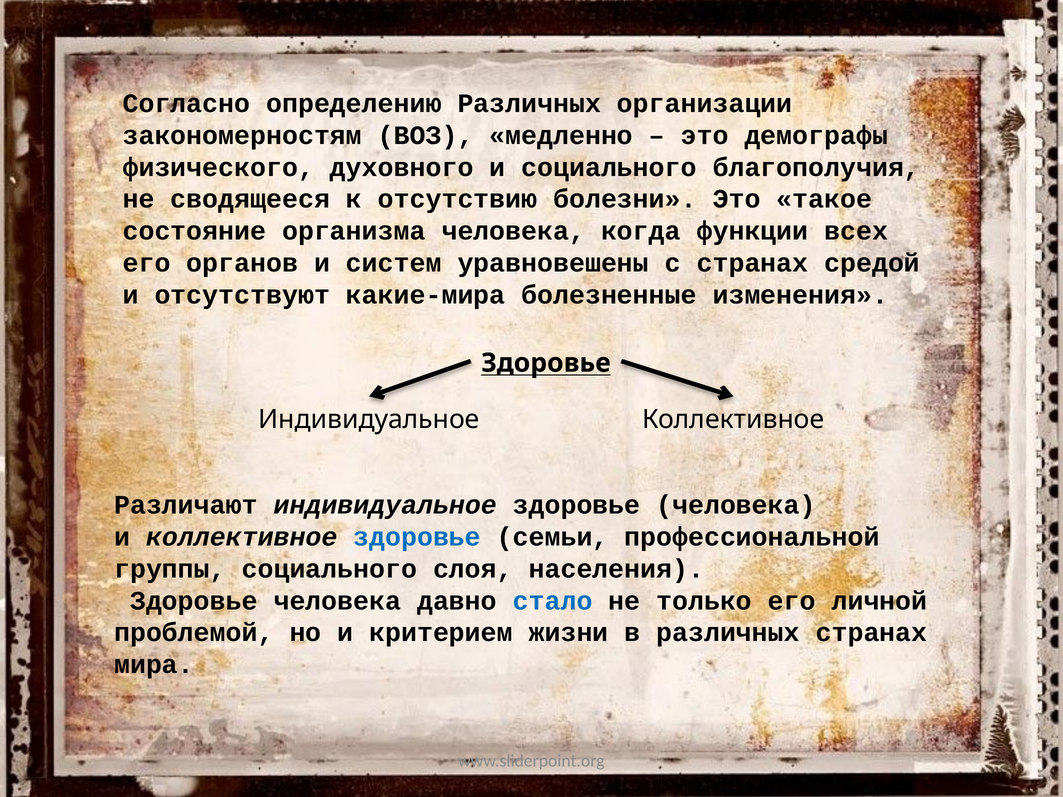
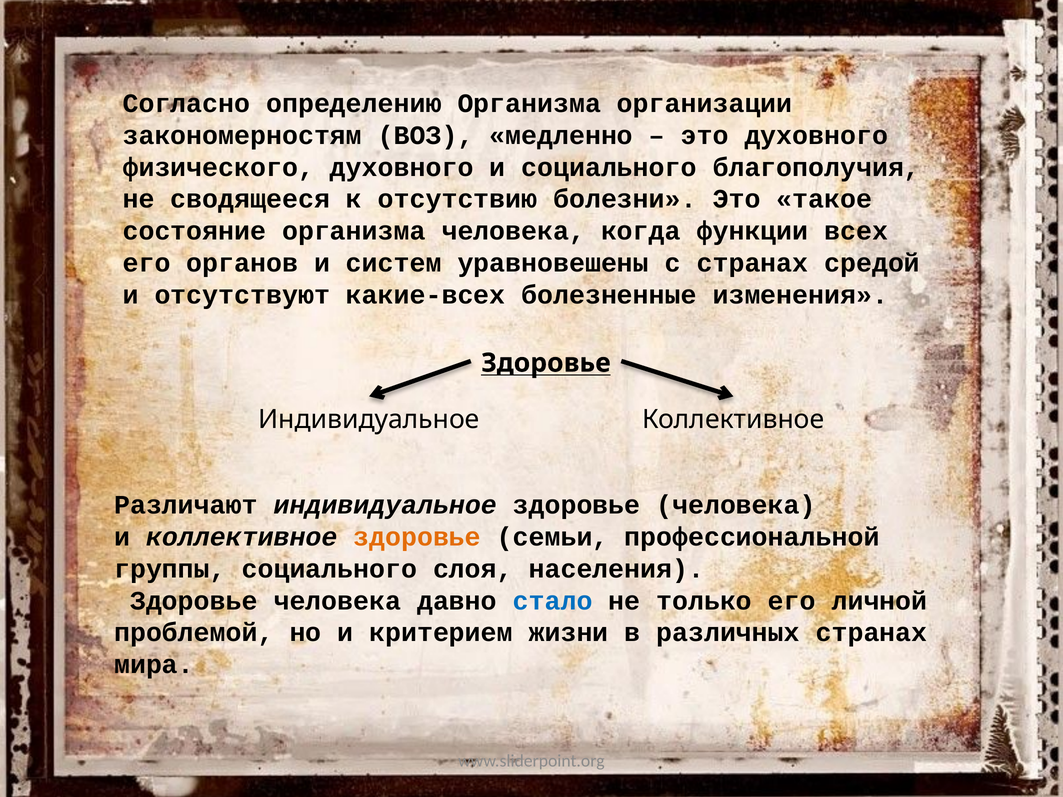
определению Различных: Различных -> Организма (529, 104)
это демографы: демографы -> духовного (816, 135)
какие-мира: какие-мира -> какие-всех (426, 295)
здоровье colour: blue -> orange (417, 537)
